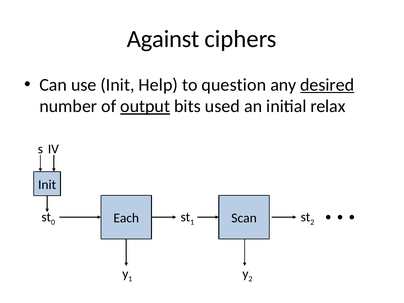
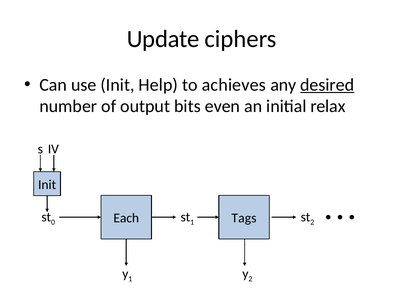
Against: Against -> Update (163, 39)
question: question -> achieves (234, 85)
output underline: present -> none (145, 106)
used: used -> even (222, 106)
Scan: Scan -> Tags (244, 218)
